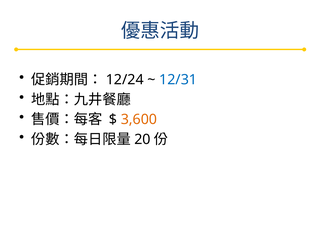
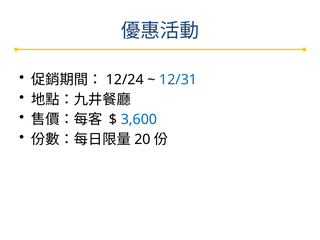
3,600 colour: orange -> blue (139, 120)
